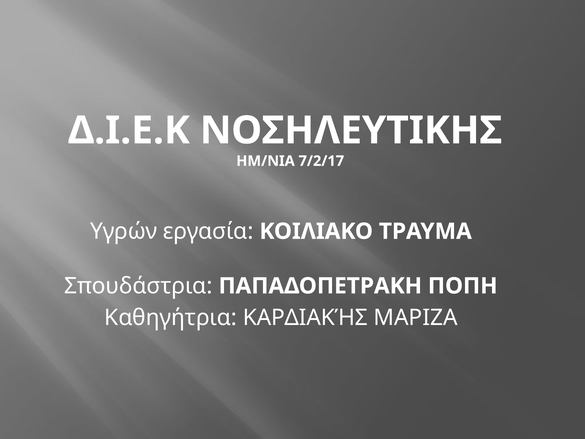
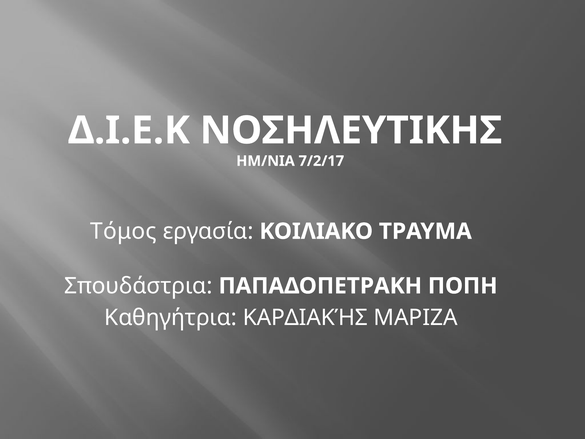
Υγρών: Υγρών -> Τόμος (124, 231)
